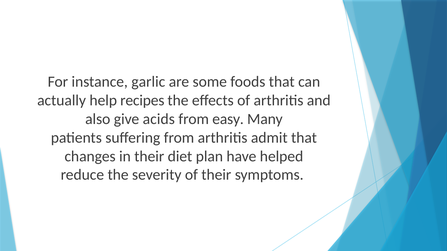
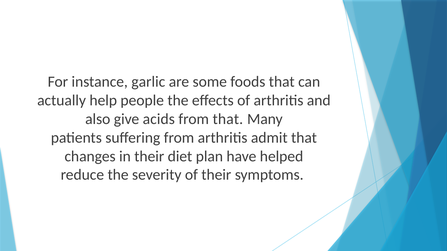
recipes: recipes -> people (142, 101)
from easy: easy -> that (228, 119)
